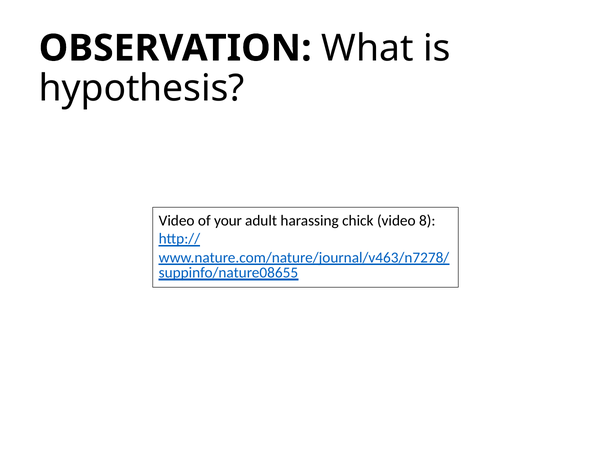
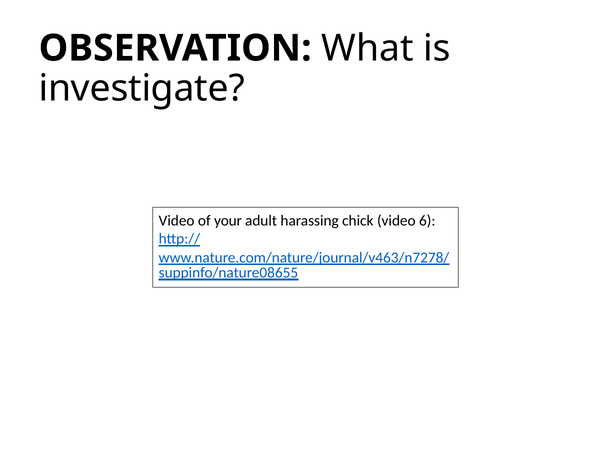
hypothesis: hypothesis -> investigate (142, 89)
8: 8 -> 6 (427, 221)
